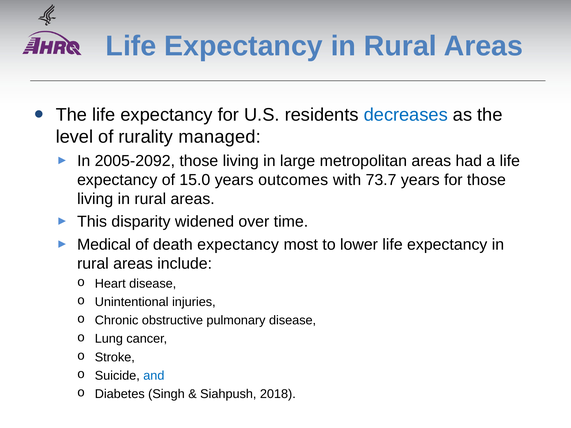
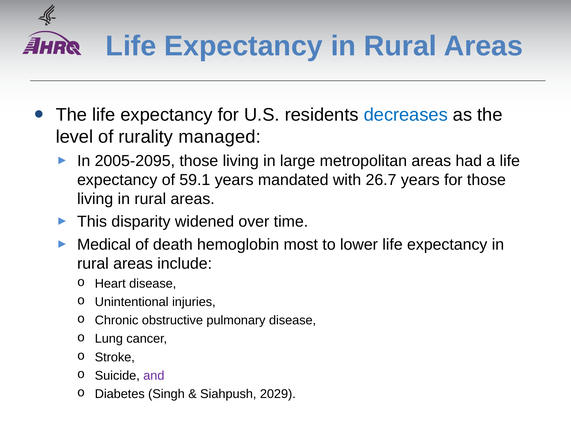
2005-2092: 2005-2092 -> 2005-2095 (135, 161)
15.0: 15.0 -> 59.1 (195, 180)
outcomes: outcomes -> mandated (293, 180)
73.7: 73.7 -> 26.7 (381, 180)
death expectancy: expectancy -> hemoglobin (238, 245)
and colour: blue -> purple (154, 376)
2018: 2018 -> 2029 (278, 394)
